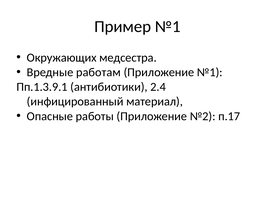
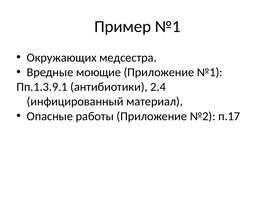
работам: работам -> моющие (99, 72)
